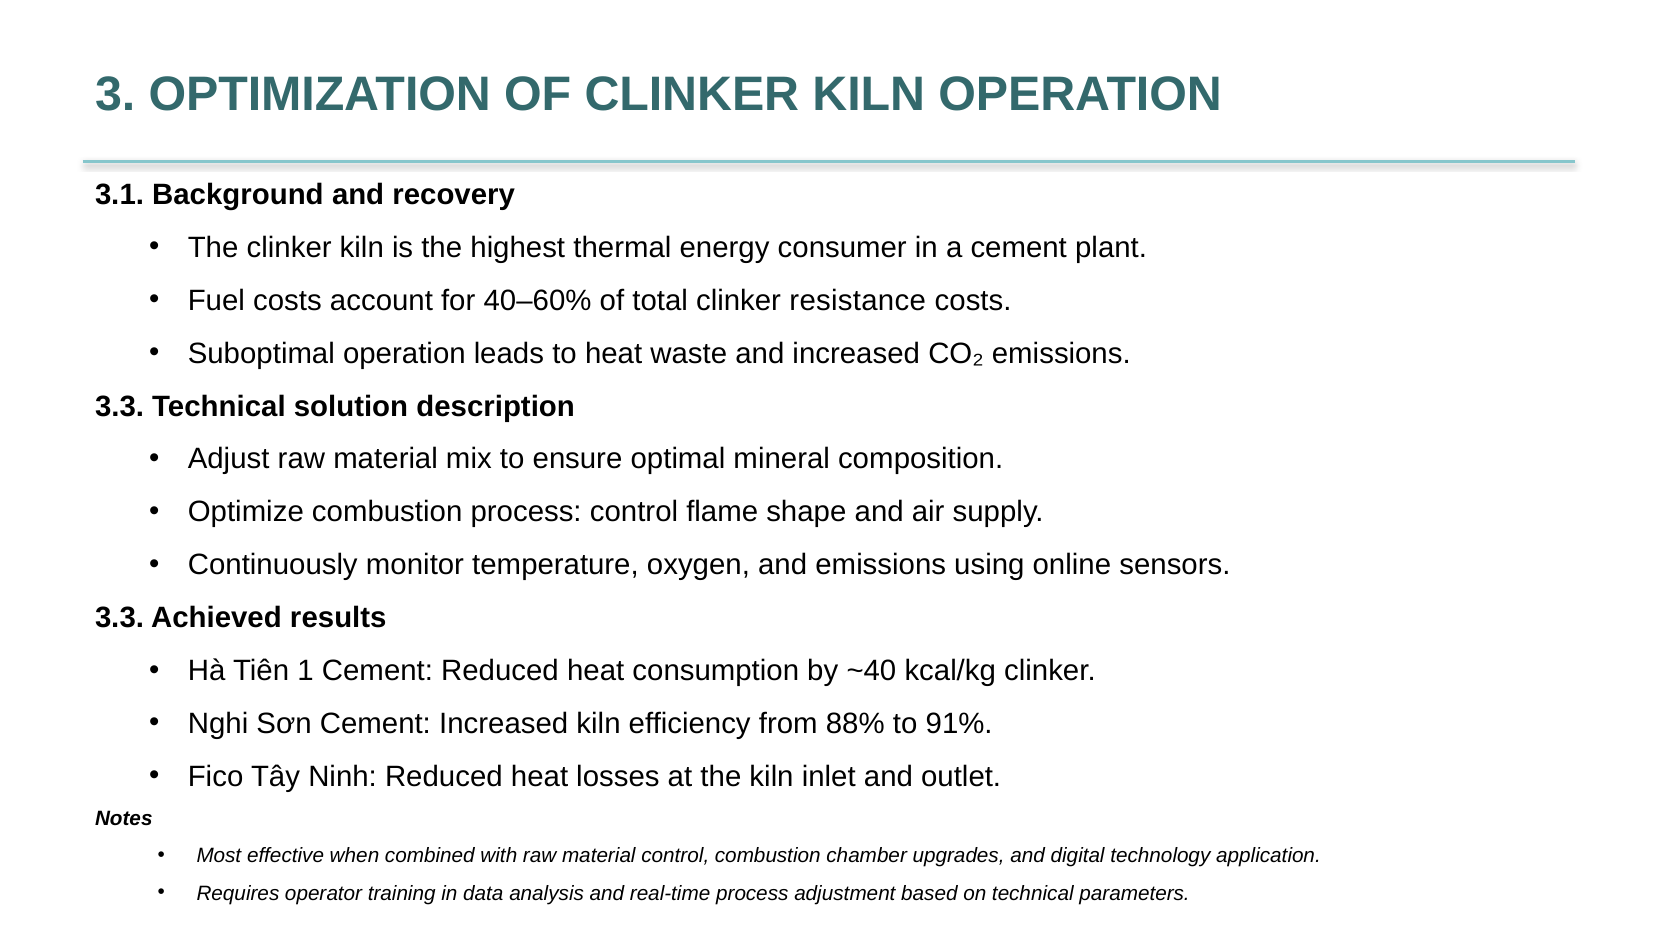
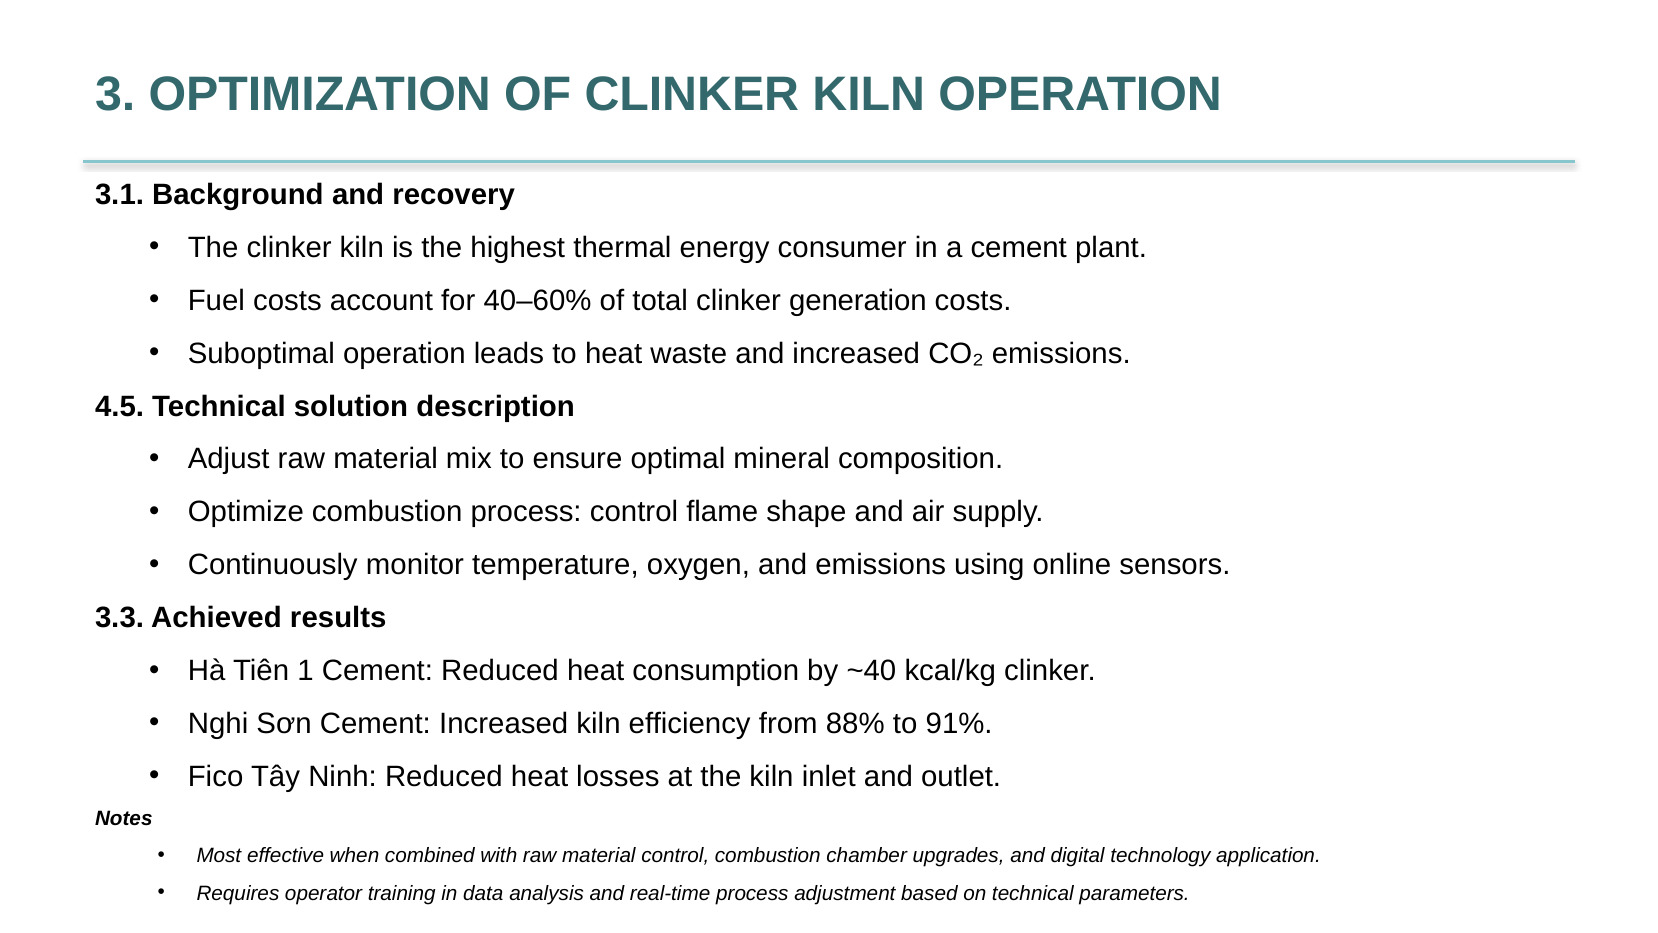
resistance: resistance -> generation (858, 300)
3.3: 3.3 -> 4.5 (120, 406)
